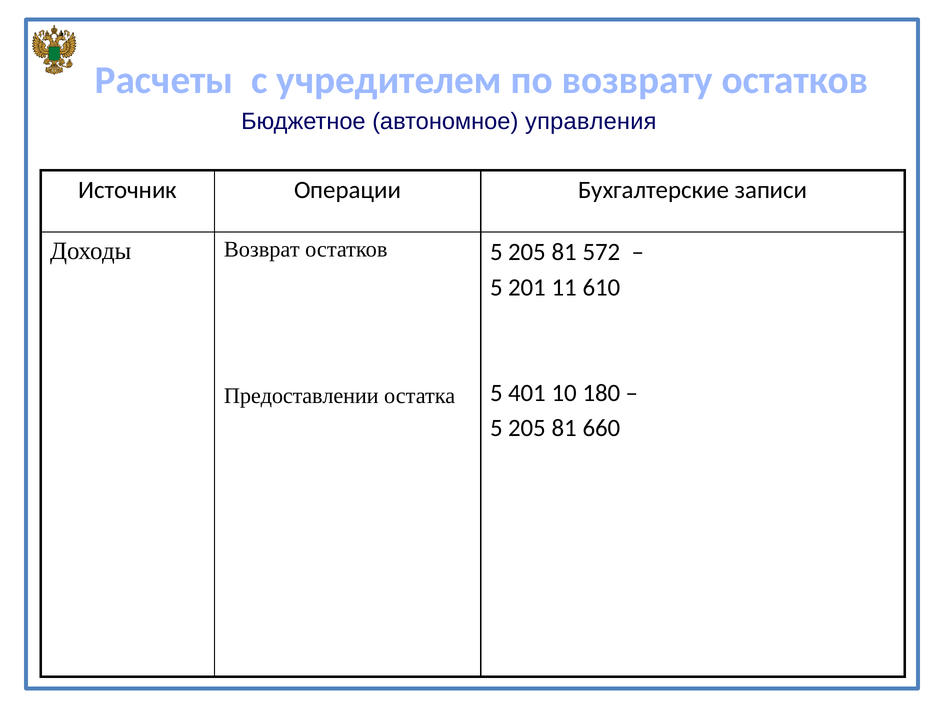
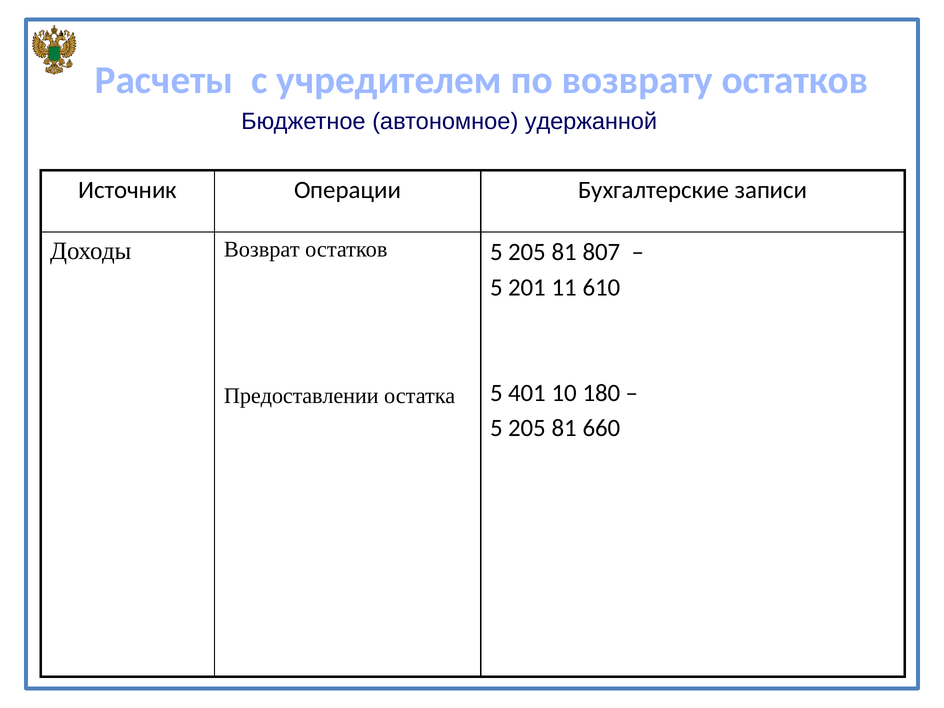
управления: управления -> удержанной (591, 122)
572: 572 -> 807 (601, 252)
